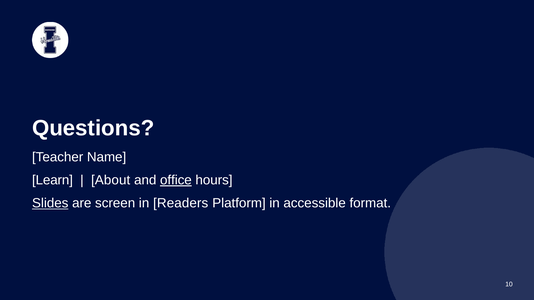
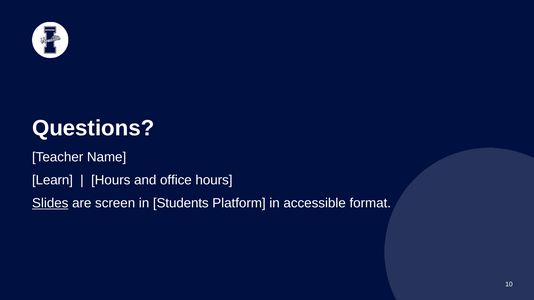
About: About -> Hours (111, 180)
office underline: present -> none (176, 180)
Readers: Readers -> Students (181, 203)
